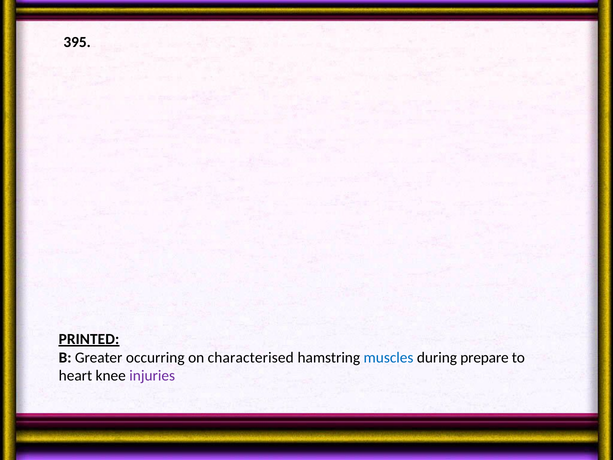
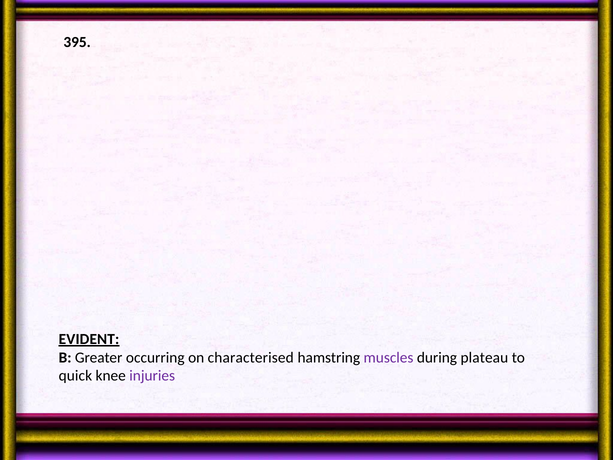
PRINTED: PRINTED -> EVIDENT (89, 339)
muscles colour: blue -> purple (389, 357)
prepare: prepare -> plateau (484, 357)
heart: heart -> quick (75, 376)
